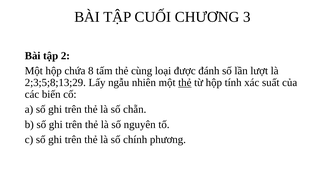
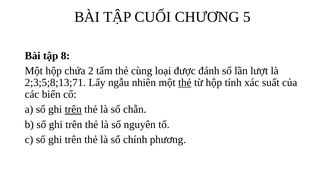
3: 3 -> 5 (247, 17)
2: 2 -> 8 (65, 56)
8: 8 -> 2 (91, 71)
2;3;5;8;13;29: 2;3;5;8;13;29 -> 2;3;5;8;13;71 (55, 82)
trên underline: none -> present (73, 109)
